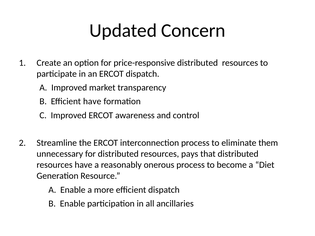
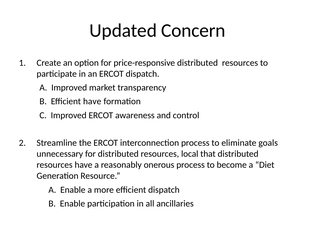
them: them -> goals (268, 143)
pays: pays -> local (190, 154)
